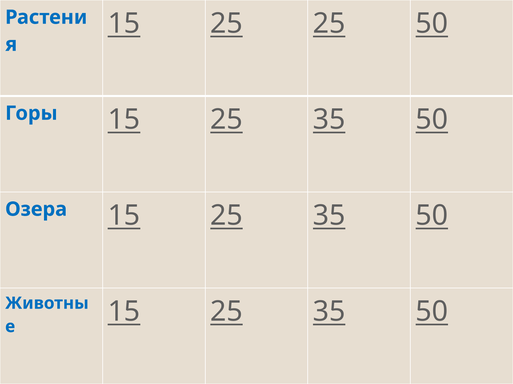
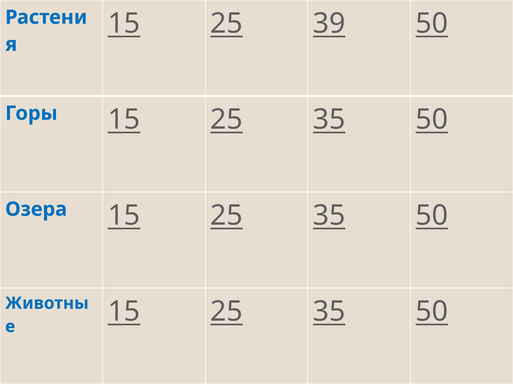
25 25: 25 -> 39 (329, 24)
